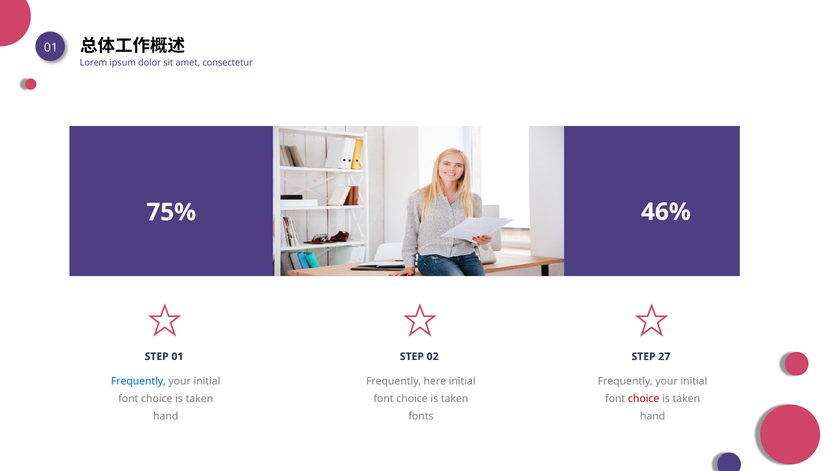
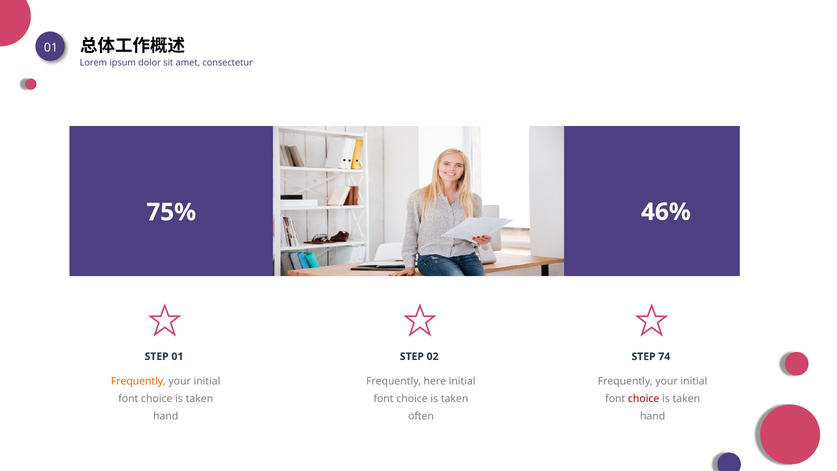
27: 27 -> 74 (664, 356)
Frequently colour: blue -> orange (138, 381)
fonts: fonts -> often (421, 416)
